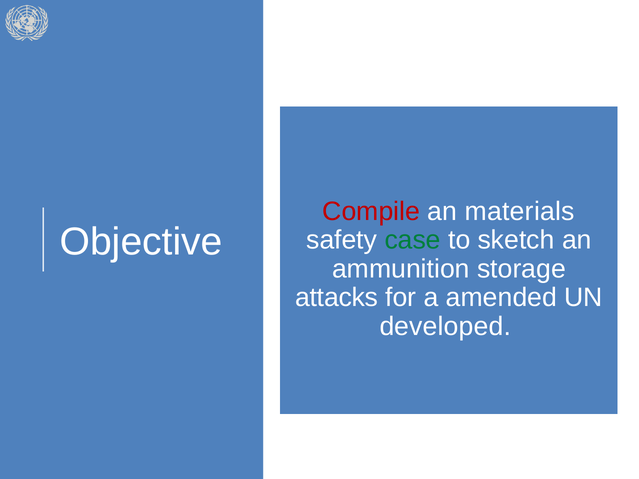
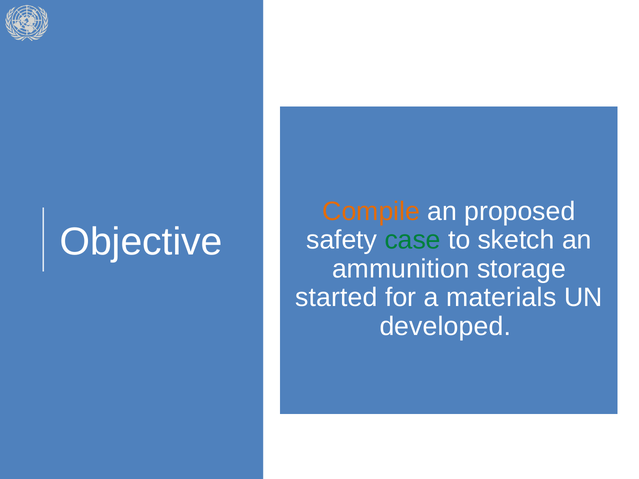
Compile colour: red -> orange (371, 212)
materials: materials -> proposed (520, 212)
attacks: attacks -> started (336, 298)
amended: amended -> materials (501, 298)
